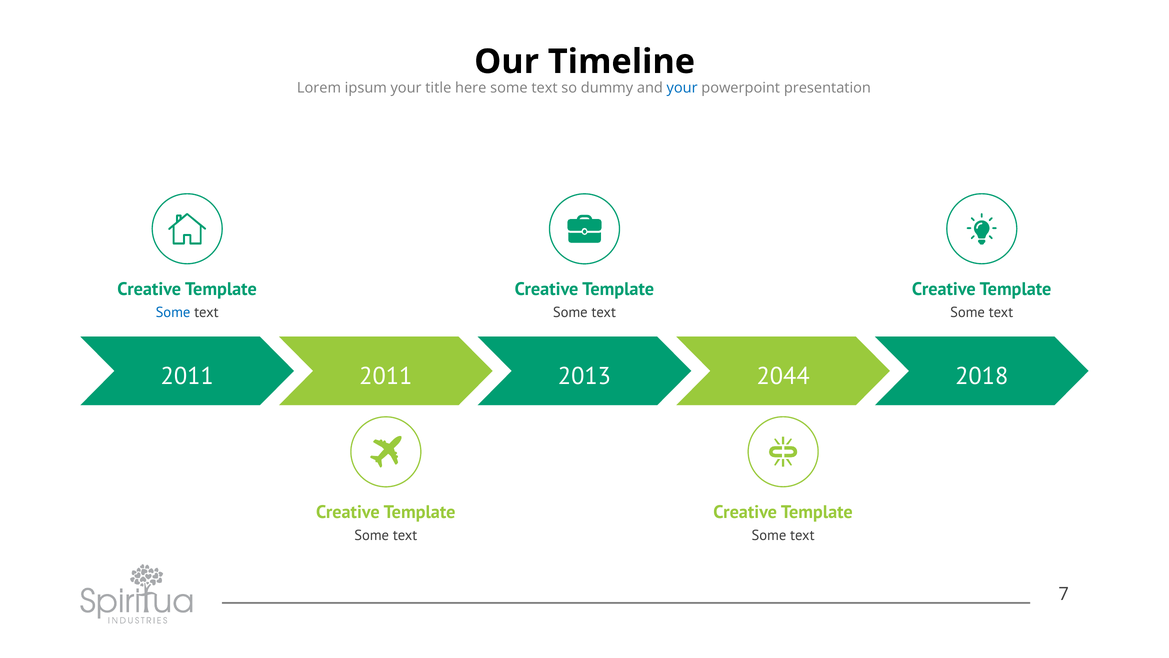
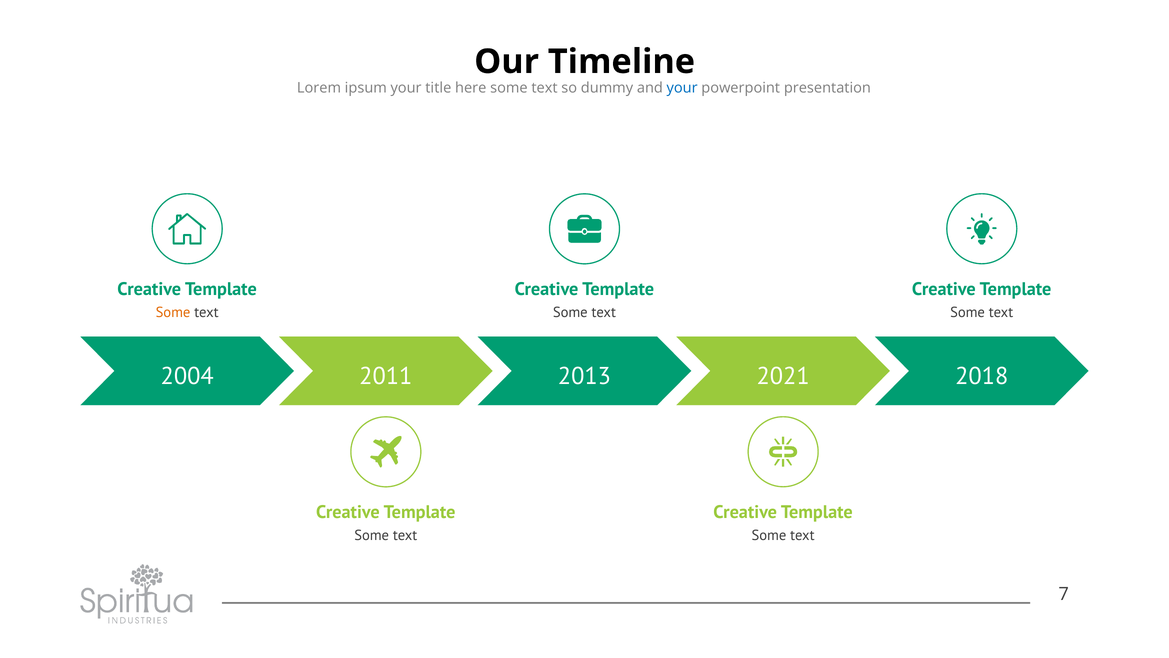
Some colour: blue -> orange (173, 312)
2011: 2011 -> 2004 (187, 376)
2044: 2044 -> 2021 (783, 376)
